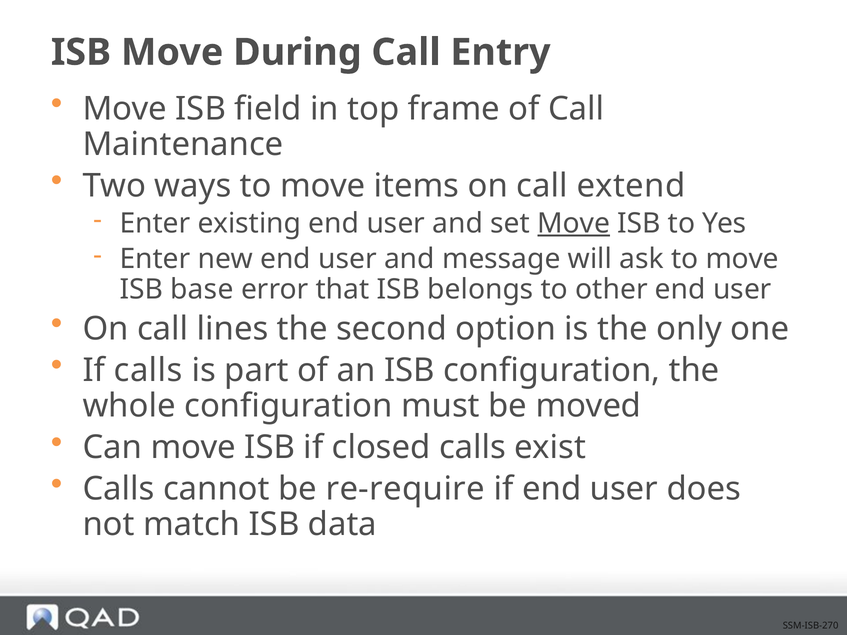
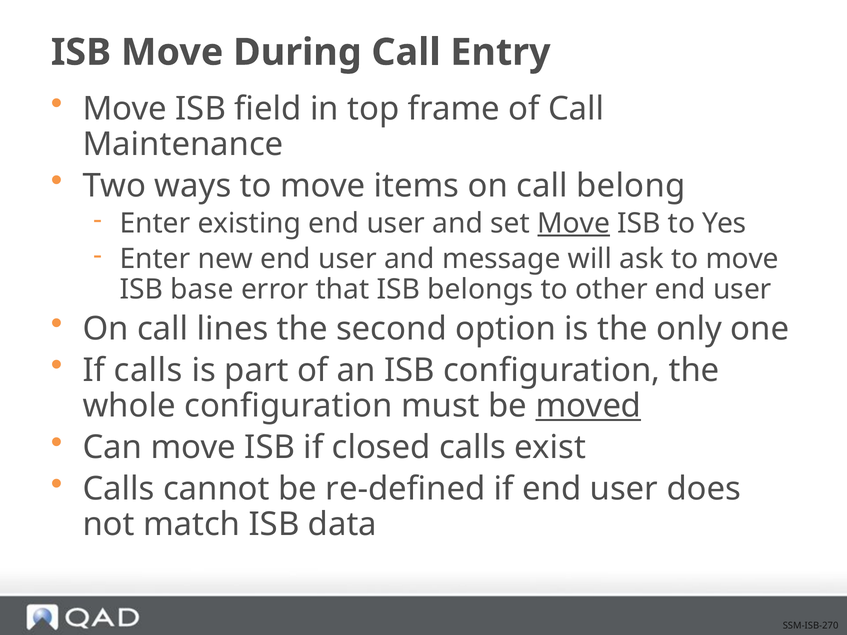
extend: extend -> belong (631, 186)
moved underline: none -> present (588, 406)
re-require: re-require -> re-defined (405, 489)
